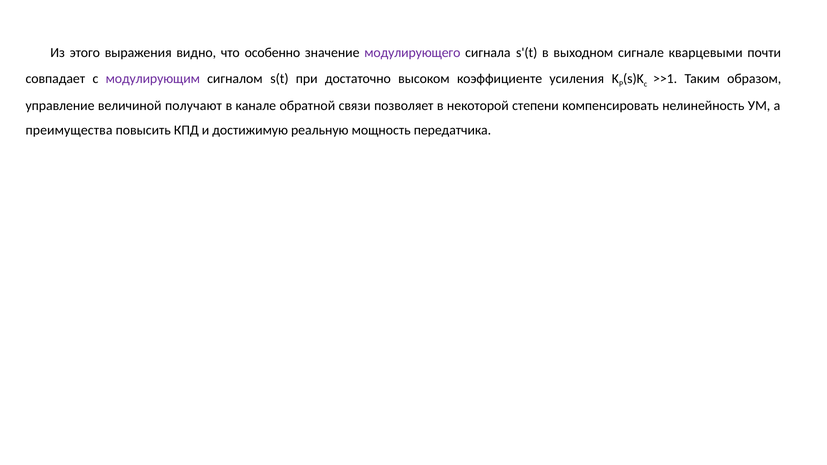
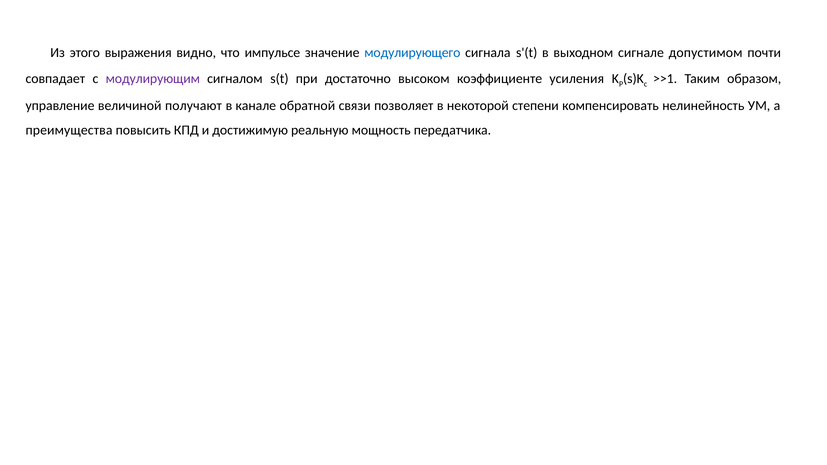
особенно: особенно -> импульсе (272, 53)
модулирующего colour: purple -> blue (412, 53)
кварцевыми: кварцевыми -> допустимом (706, 53)
